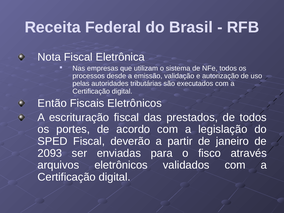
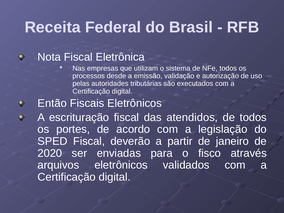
prestados: prestados -> atendidos (192, 117)
2093: 2093 -> 2020 (50, 153)
